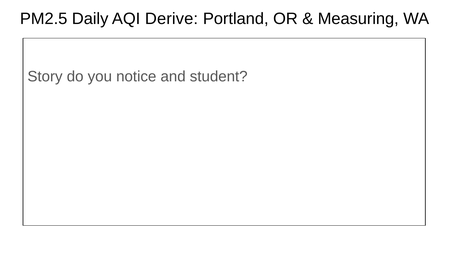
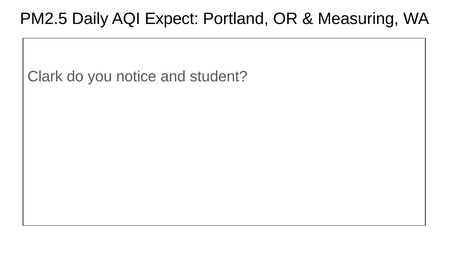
Derive: Derive -> Expect (172, 19)
Story: Story -> Clark (45, 77)
